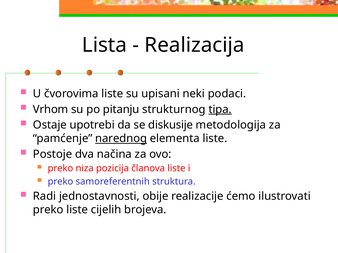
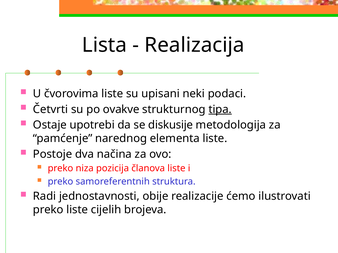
Vrhom: Vrhom -> Četvrti (51, 110)
pitanju: pitanju -> ovakve (121, 110)
narednog underline: present -> none (121, 139)
